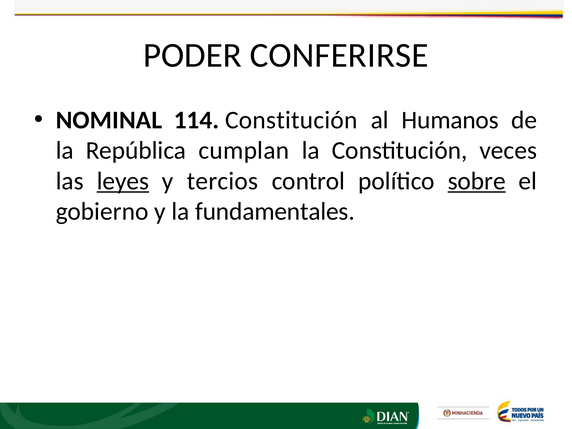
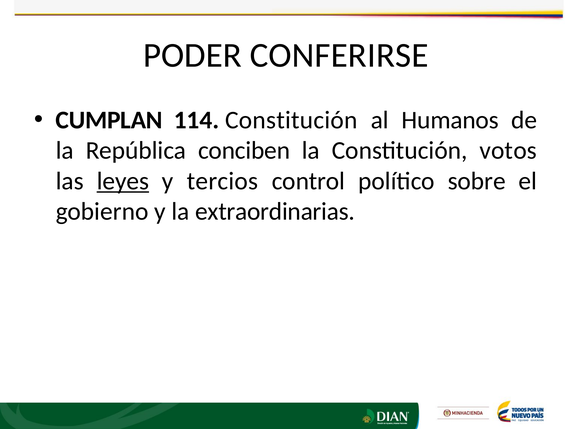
NOMINAL: NOMINAL -> CUMPLAN (109, 120)
cumplan: cumplan -> conciben (244, 151)
veces: veces -> votos (508, 151)
sobre underline: present -> none (477, 181)
fundamentales: fundamentales -> extraordinarias (275, 212)
